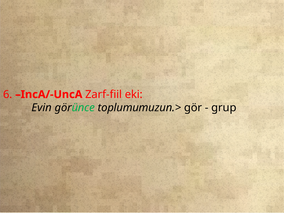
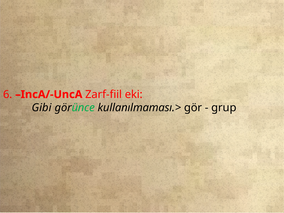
Evin: Evin -> Gibi (42, 108)
toplumumuzun.>: toplumumuzun.> -> kullanılmaması.> (139, 108)
